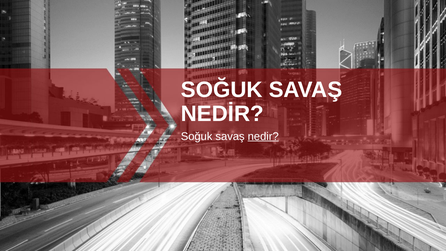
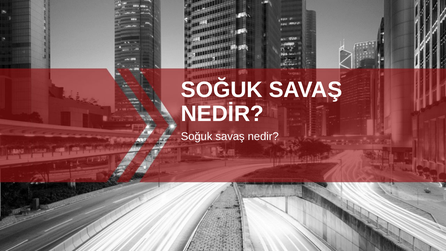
nedir underline: present -> none (263, 136)
